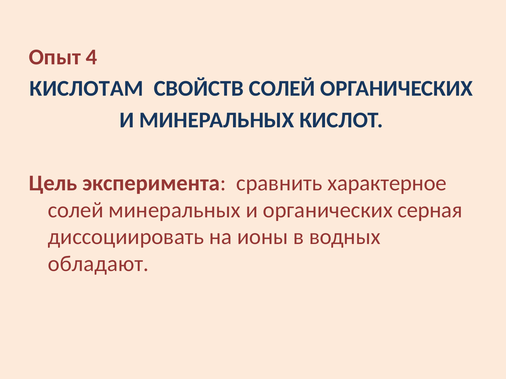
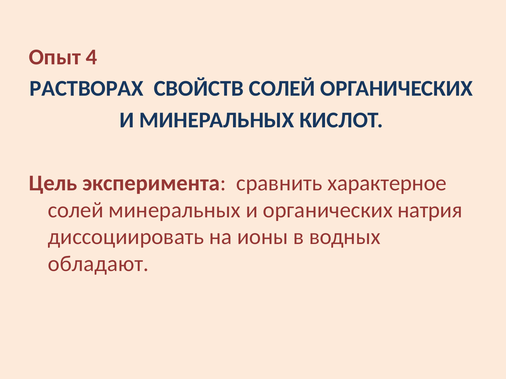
КИСЛОТАМ: КИСЛОТАМ -> РАСТВОРАХ (87, 89)
серная: серная -> натрия (430, 210)
